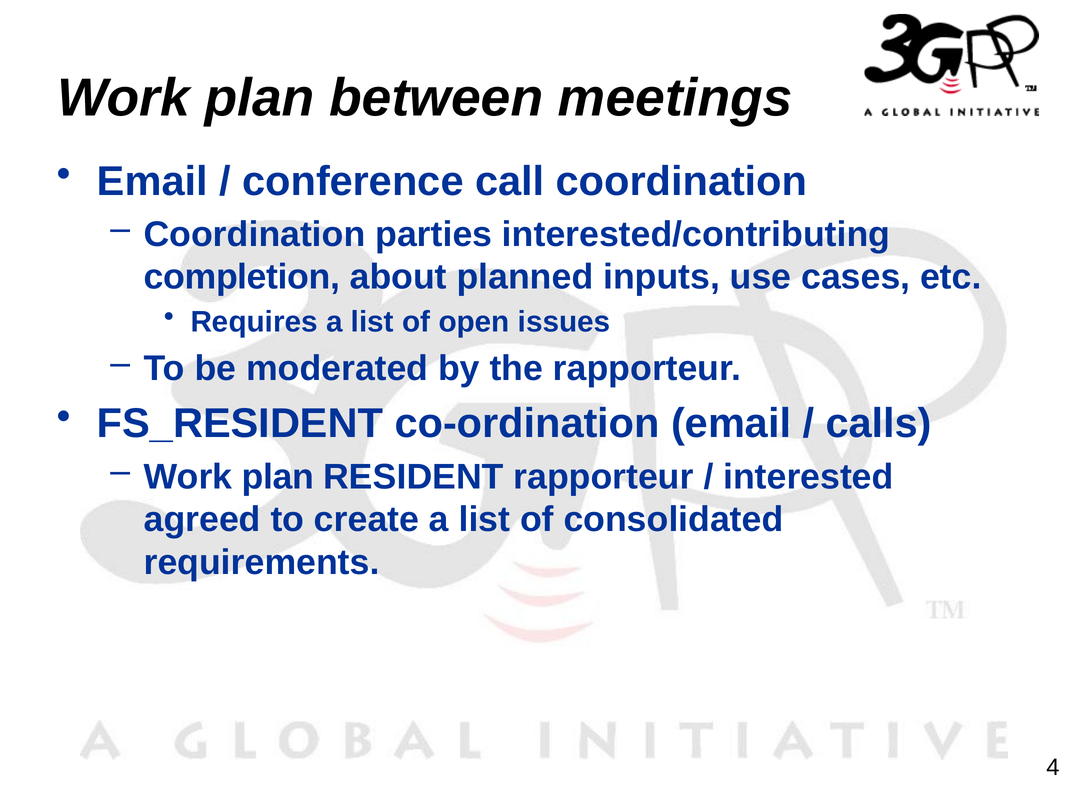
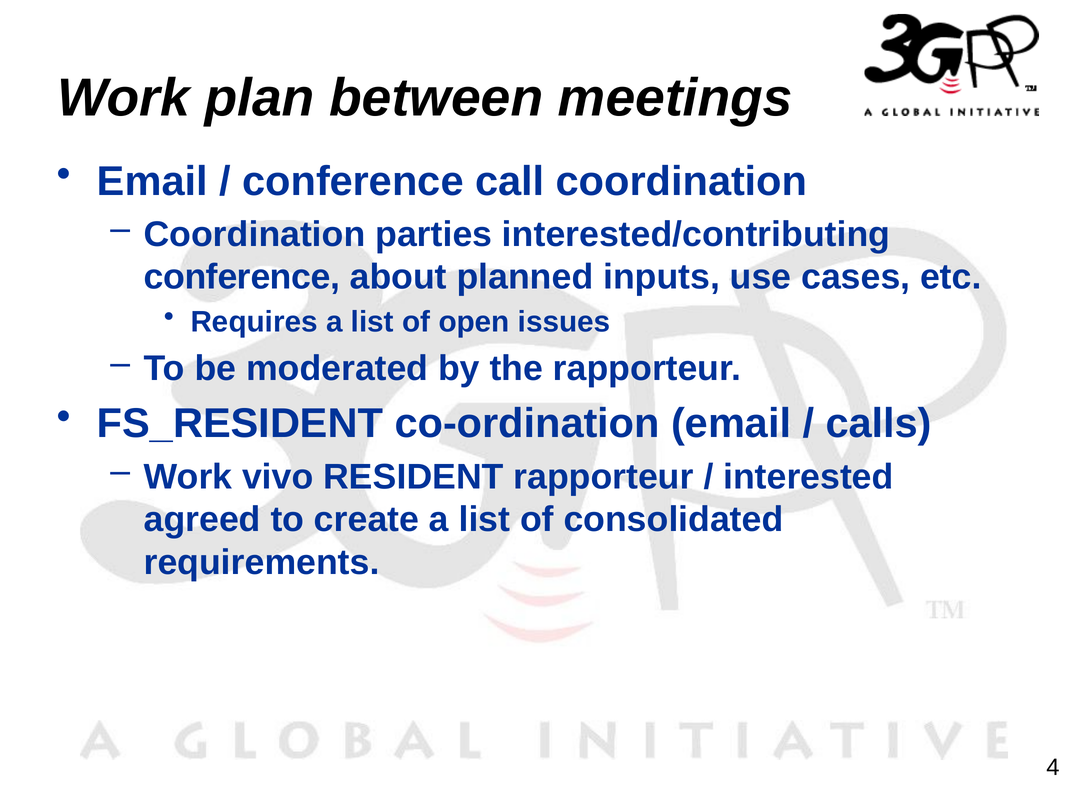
completion: completion -> conference (242, 277)
plan: plan -> vivo (278, 477)
